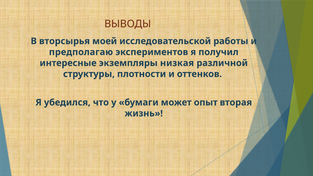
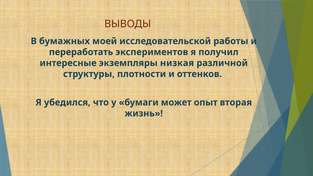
вторсырья: вторсырья -> бумажных (64, 41)
предполагаю: предполагаю -> переработать (81, 52)
